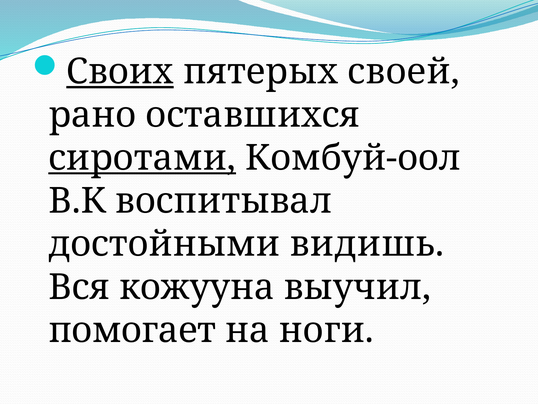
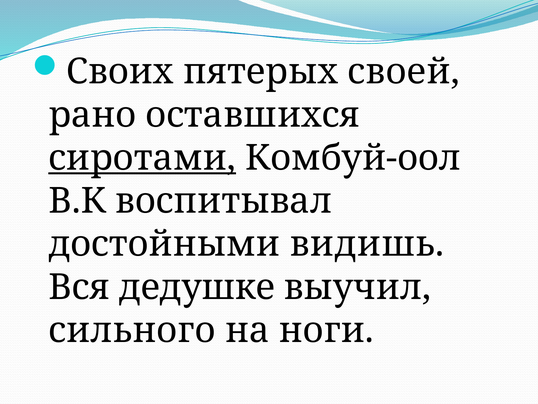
Своих underline: present -> none (120, 72)
кожууна: кожууна -> дедушке (197, 287)
помогает: помогает -> сильного (132, 330)
